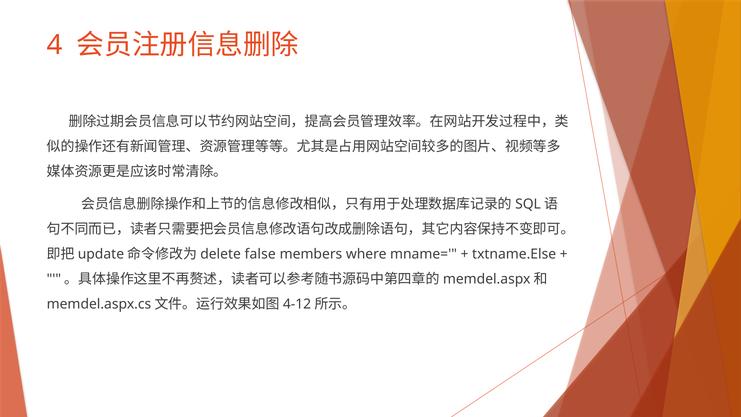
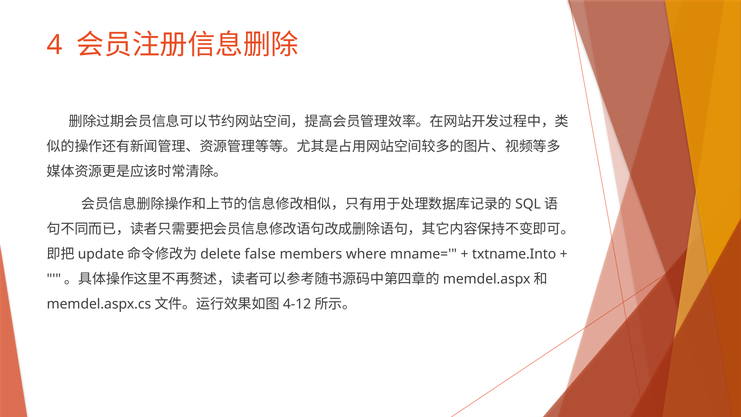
txtname.Else: txtname.Else -> txtname.Into (514, 254)
